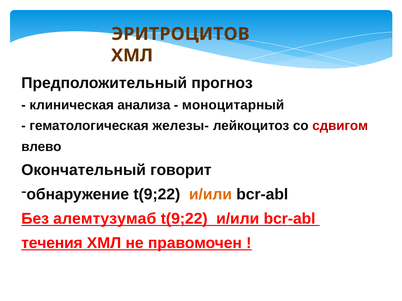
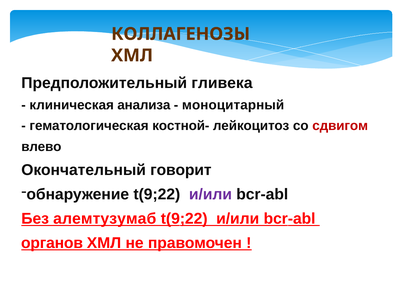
ЭРИТРОЦИТОВ: ЭРИТРОЦИТОВ -> КОЛЛАГЕНОЗЫ (181, 34)
прогноз: прогноз -> гливека (222, 83)
железы-: железы- -> костной- (181, 126)
и/или colour: orange -> purple (210, 195)
течения: течения -> органов (52, 243)
